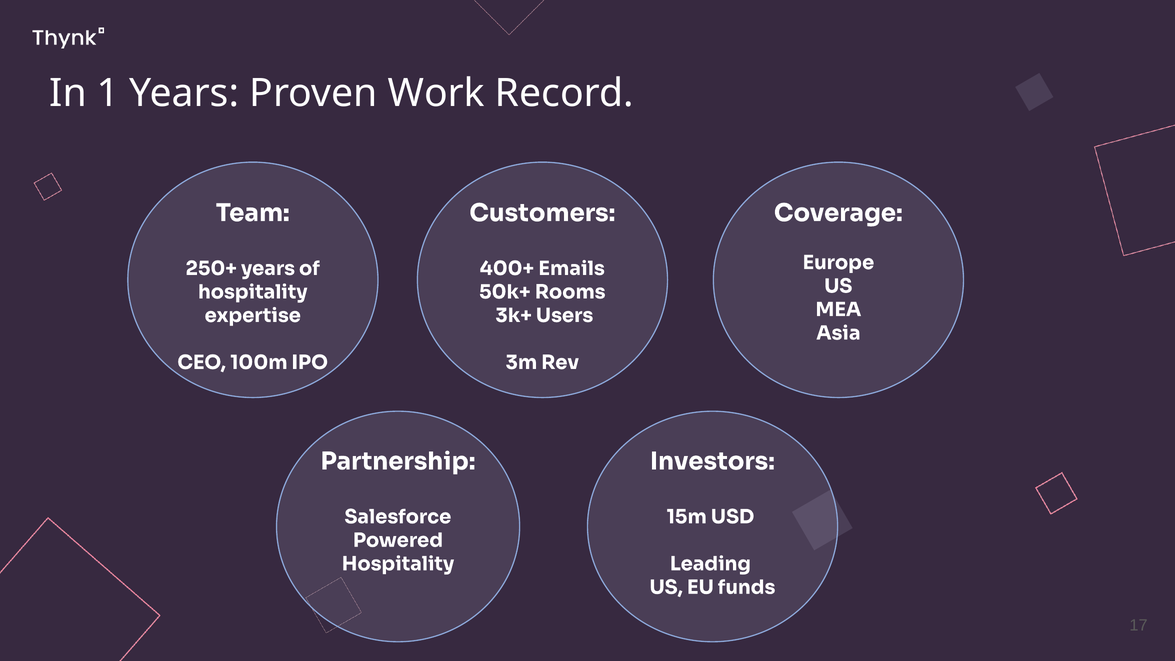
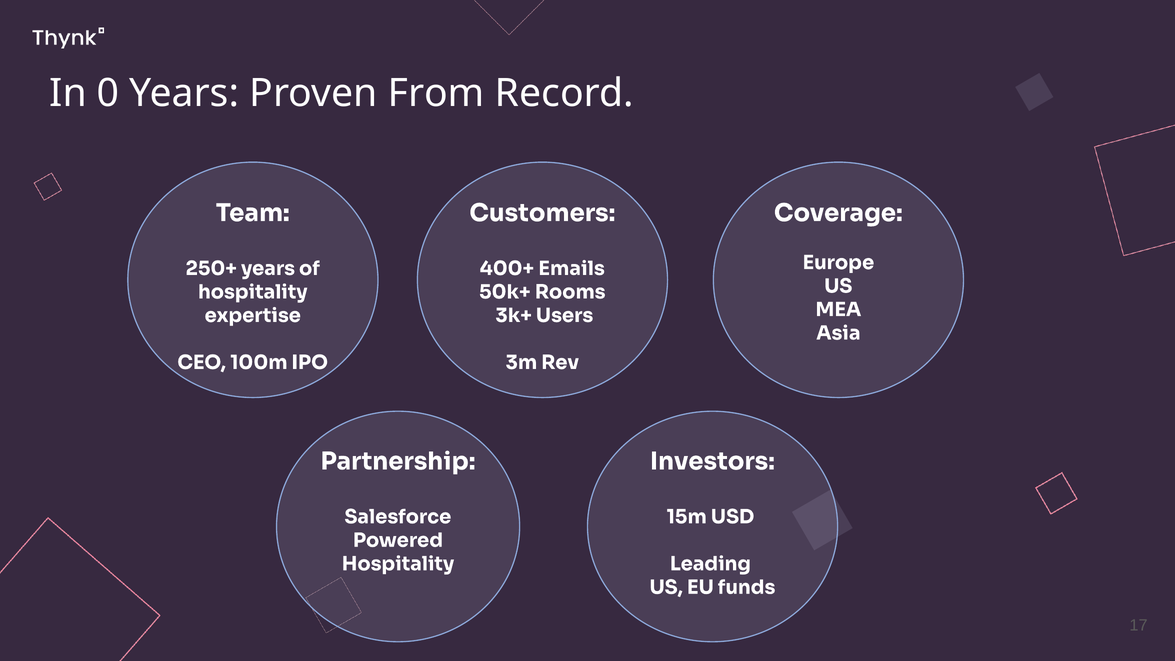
1: 1 -> 0 (108, 93)
Work: Work -> From (436, 93)
